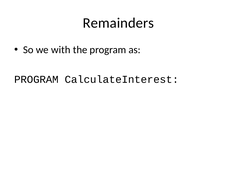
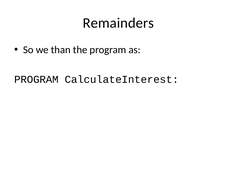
with: with -> than (61, 50)
